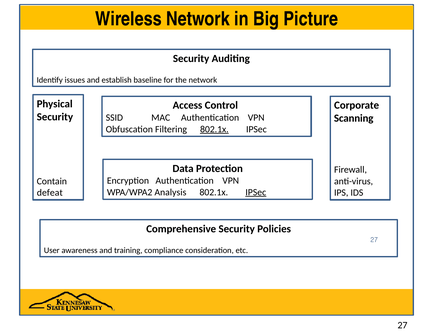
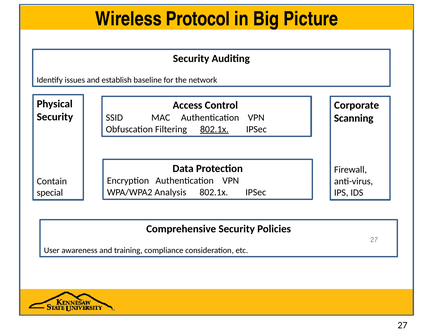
Wireless Network: Network -> Protocol (198, 19)
IPSec underline: present -> none (256, 192)
defeat: defeat -> special (50, 193)
